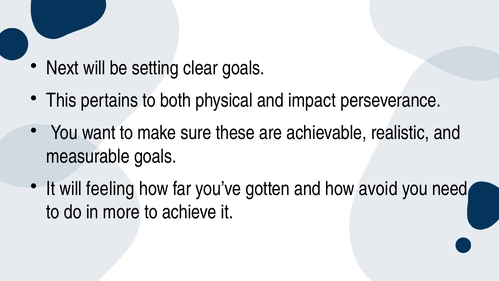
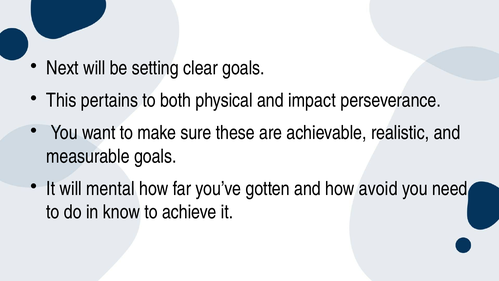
feeling: feeling -> mental (110, 188)
more: more -> know (121, 212)
